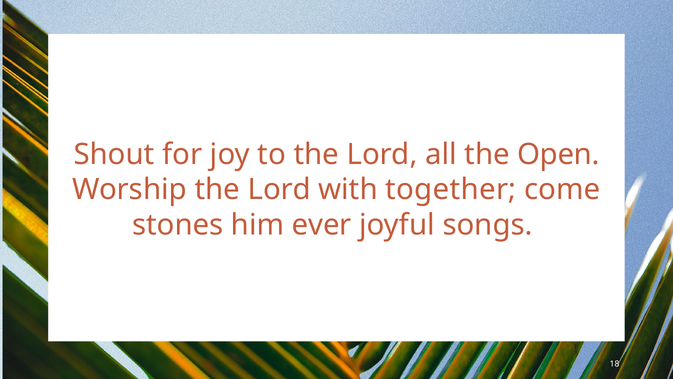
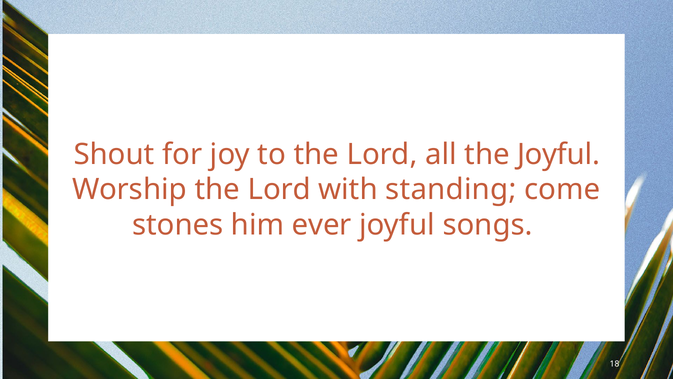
the Open: Open -> Joyful (558, 154)
together: together -> standing (451, 189)
